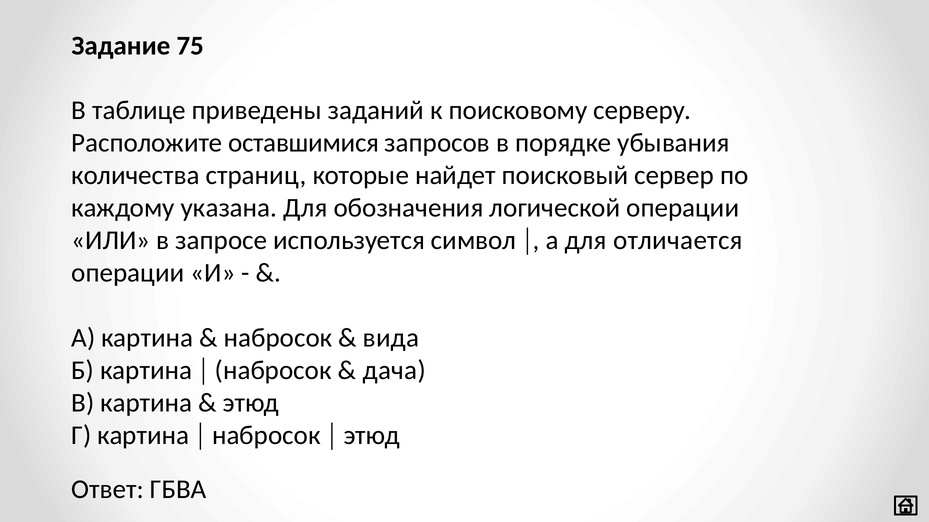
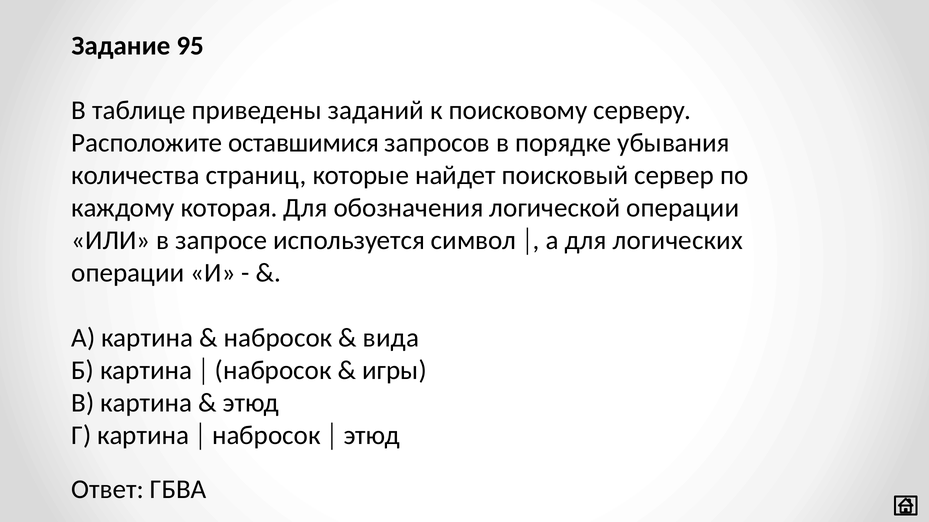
75: 75 -> 95 (190, 46)
указана: указана -> которая (229, 208)
отличается: отличается -> логических (678, 241)
дача: дача -> игры (395, 371)
